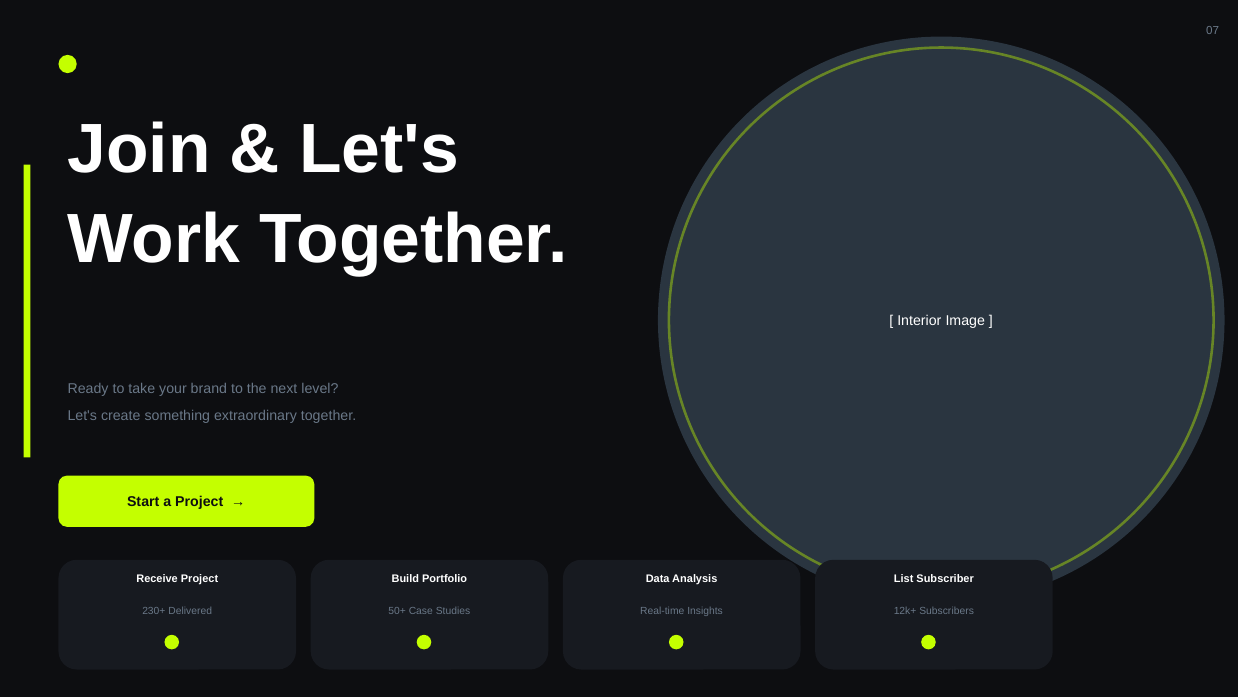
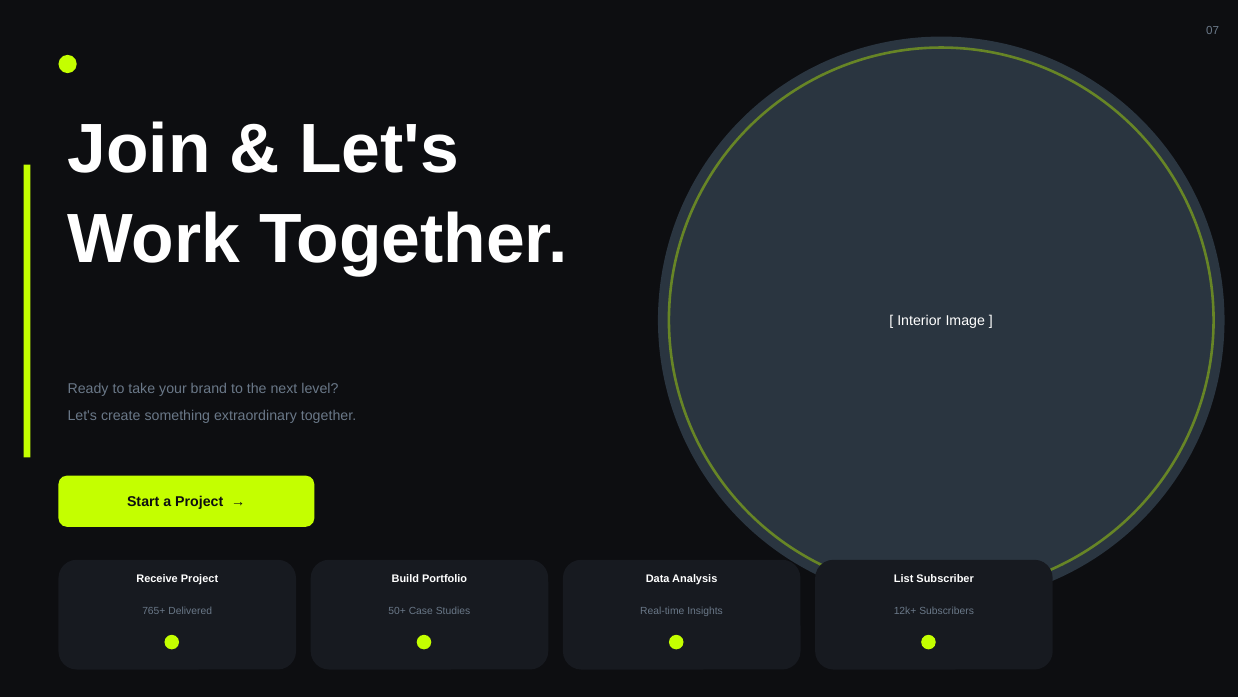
230+: 230+ -> 765+ (154, 611)
